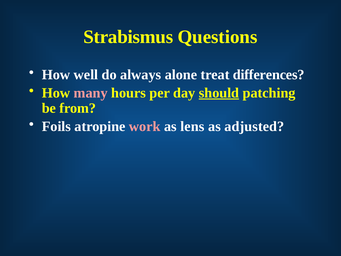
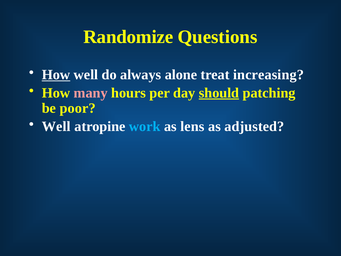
Strabismus: Strabismus -> Randomize (128, 37)
How underline: none -> present (56, 75)
differences: differences -> increasing (269, 75)
from: from -> poor (78, 108)
Foils: Foils -> Well (56, 126)
work colour: pink -> light blue (145, 126)
